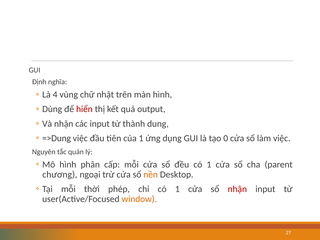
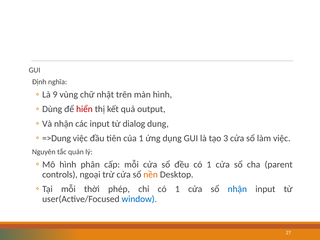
4: 4 -> 9 (55, 95)
thành: thành -> dialog (134, 124)
0: 0 -> 3 (226, 138)
chương: chương -> controls (60, 175)
nhận colour: red -> blue (237, 189)
window colour: orange -> blue (139, 199)
